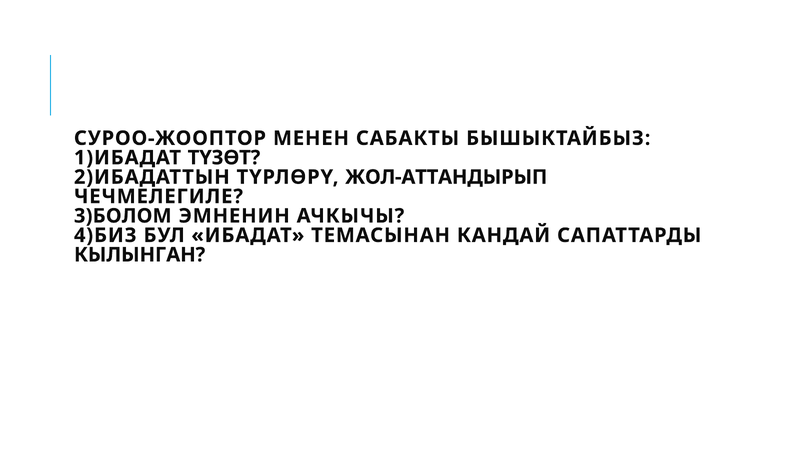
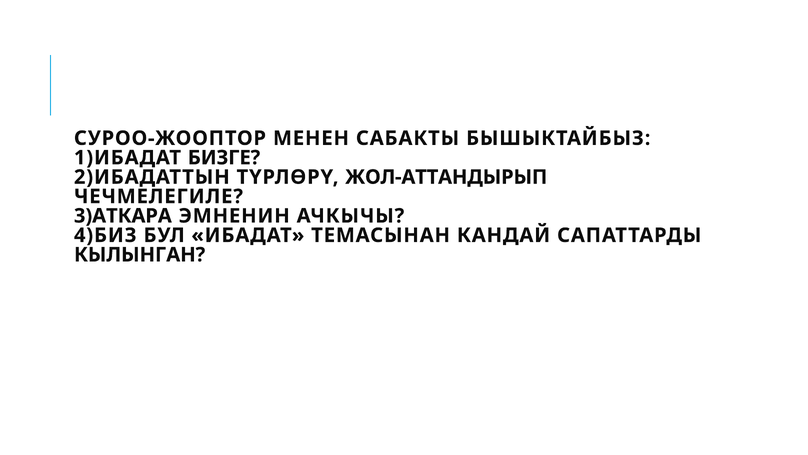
ТҮЗӨТ: ТҮЗӨТ -> БИЗГЕ (224, 157)
3)БОЛОМ: 3)БОЛОМ -> 3)АТКАРА (123, 216)
